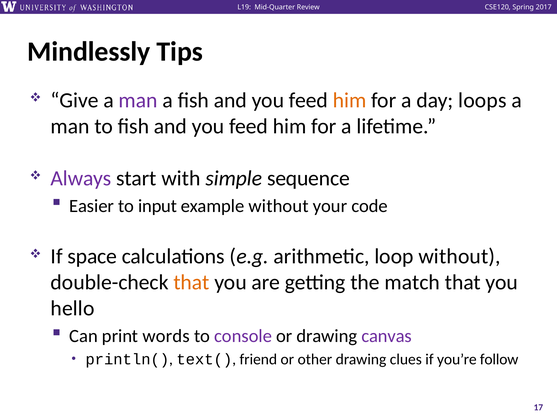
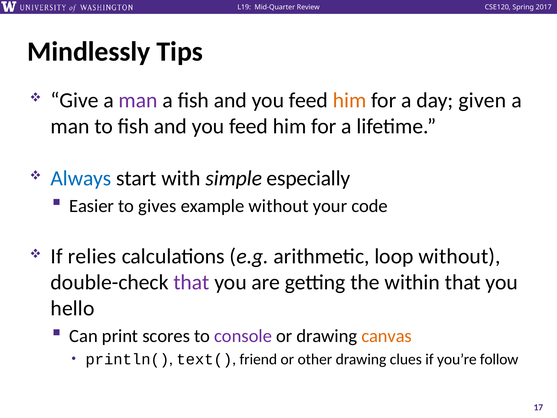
loops: loops -> given (482, 100)
Always colour: purple -> blue (81, 178)
sequence: sequence -> especially (308, 178)
input: input -> gives (157, 206)
space: space -> relies (92, 256)
that colour: orange -> purple (191, 282)
match: match -> within (412, 282)
words: words -> scores (166, 336)
canvas colour: purple -> orange (387, 336)
